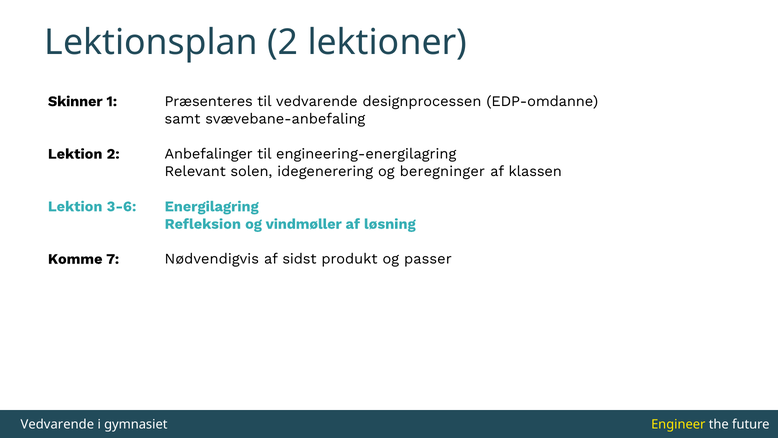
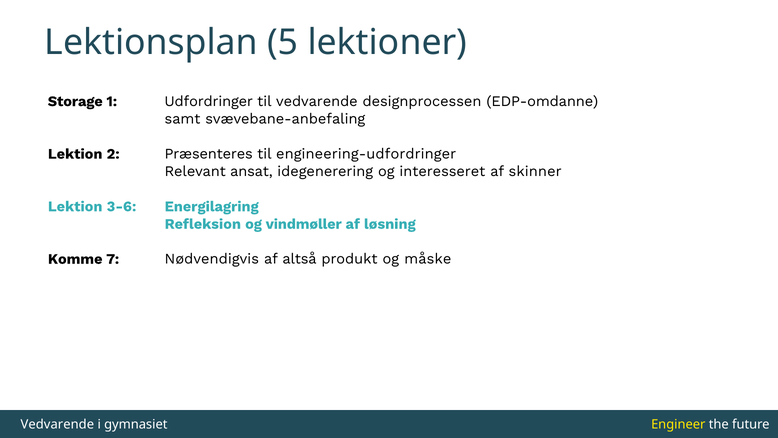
Lektionsplan 2: 2 -> 5 (283, 42)
Skinner: Skinner -> Storage (75, 101)
Præsenteres: Præsenteres -> Udfordringer (209, 101)
Anbefalinger: Anbefalinger -> Præsenteres (209, 154)
engineering-energilagring: engineering-energilagring -> engineering-udfordringer (366, 154)
solen: solen -> ansat (251, 171)
beregninger: beregninger -> interesseret (442, 171)
klassen: klassen -> skinner (535, 171)
sidst: sidst -> altså (299, 259)
passer: passer -> måske (428, 259)
